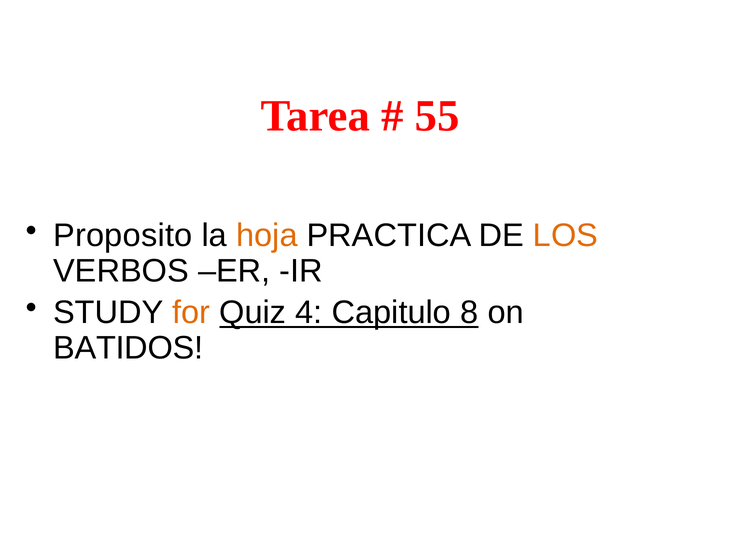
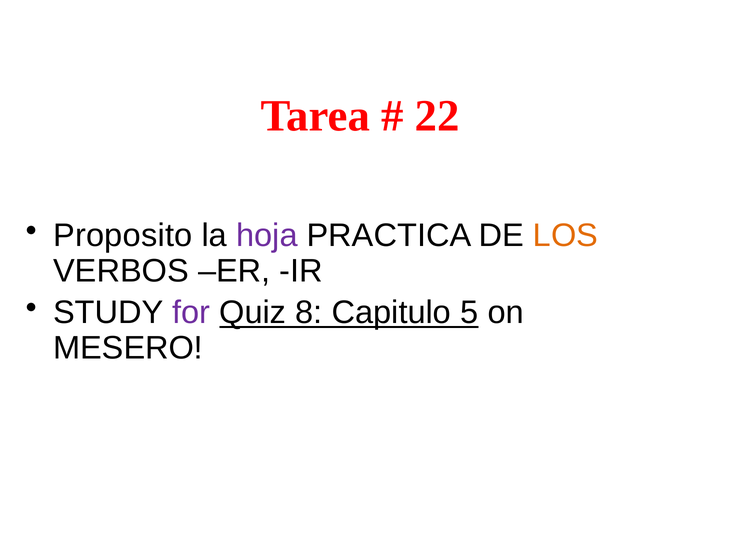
55: 55 -> 22 (437, 116)
hoja colour: orange -> purple (267, 236)
for colour: orange -> purple (191, 313)
4: 4 -> 8 (309, 313)
8: 8 -> 5 (469, 313)
BATIDOS: BATIDOS -> MESERO (128, 348)
